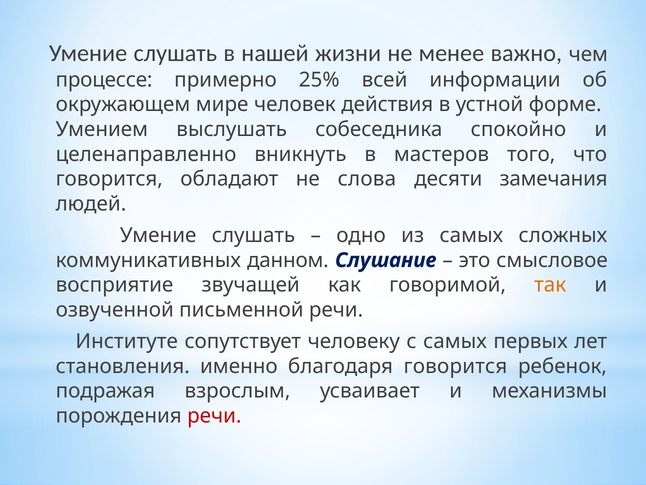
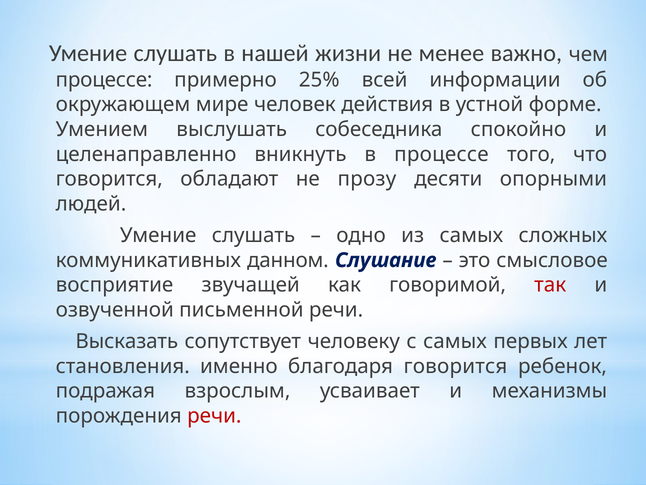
в мастеров: мастеров -> процессе (441, 154)
слова: слова -> прозу (367, 179)
замечания: замечания -> опорными (553, 179)
так colour: orange -> red (550, 285)
Институте: Институте -> Высказать (127, 341)
